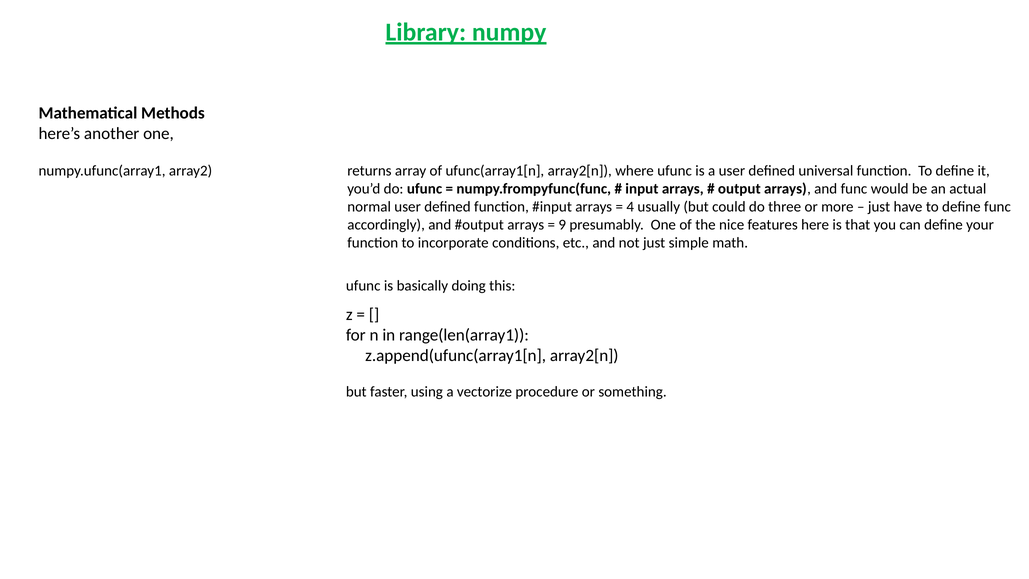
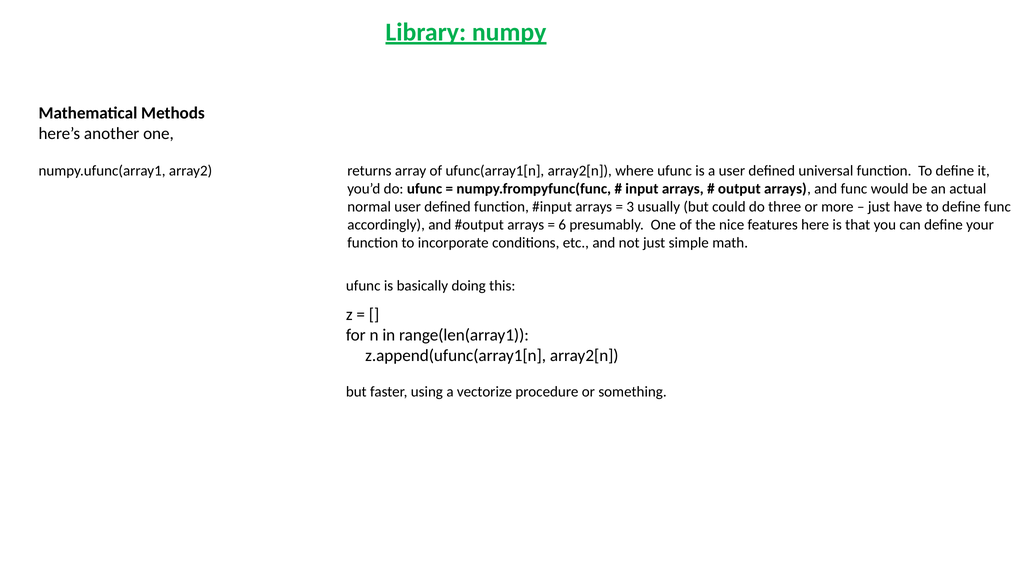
4: 4 -> 3 (630, 207)
9: 9 -> 6 (562, 225)
